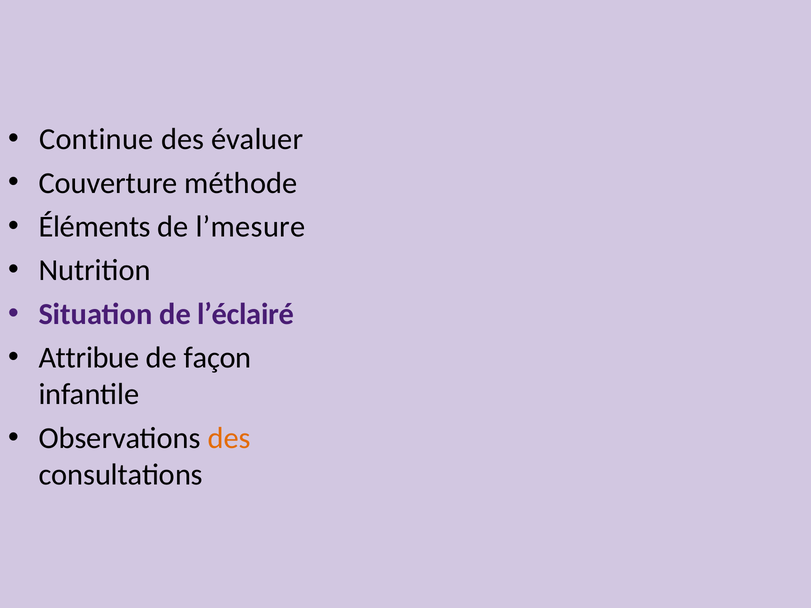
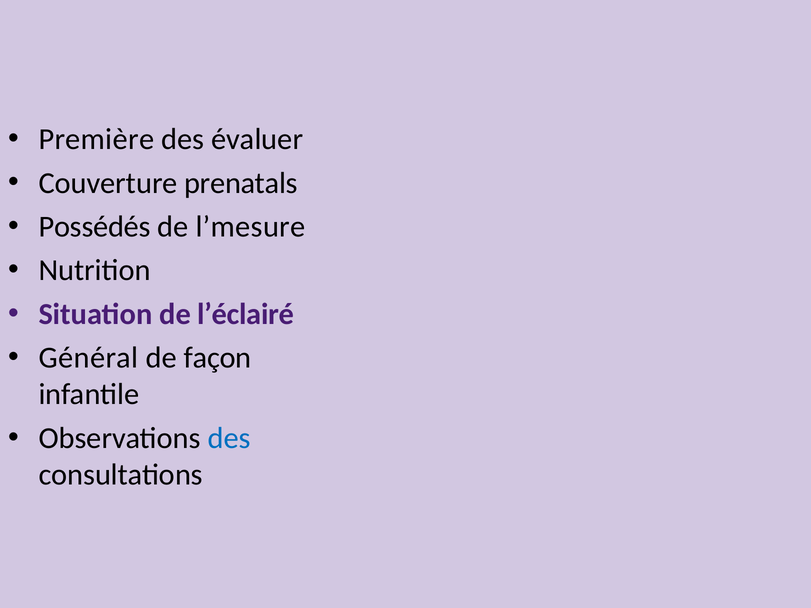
Continue: Continue -> Première (96, 139)
méthode: méthode -> prenatals (241, 183)
Éléments: Éléments -> Possédés (95, 227)
Attribue: Attribue -> Général (89, 358)
des colour: orange -> blue (229, 438)
